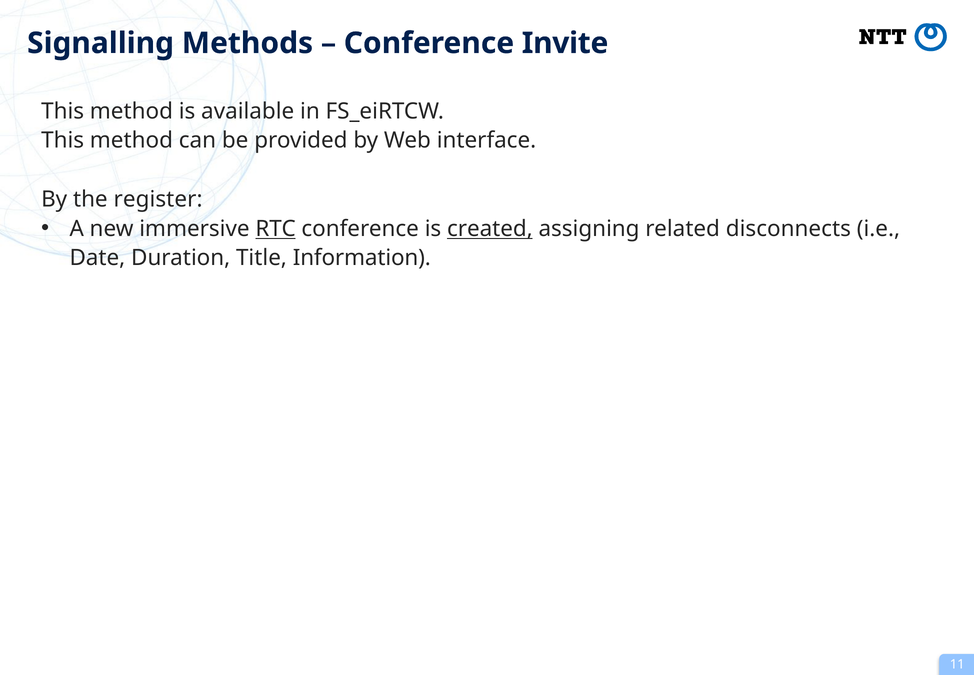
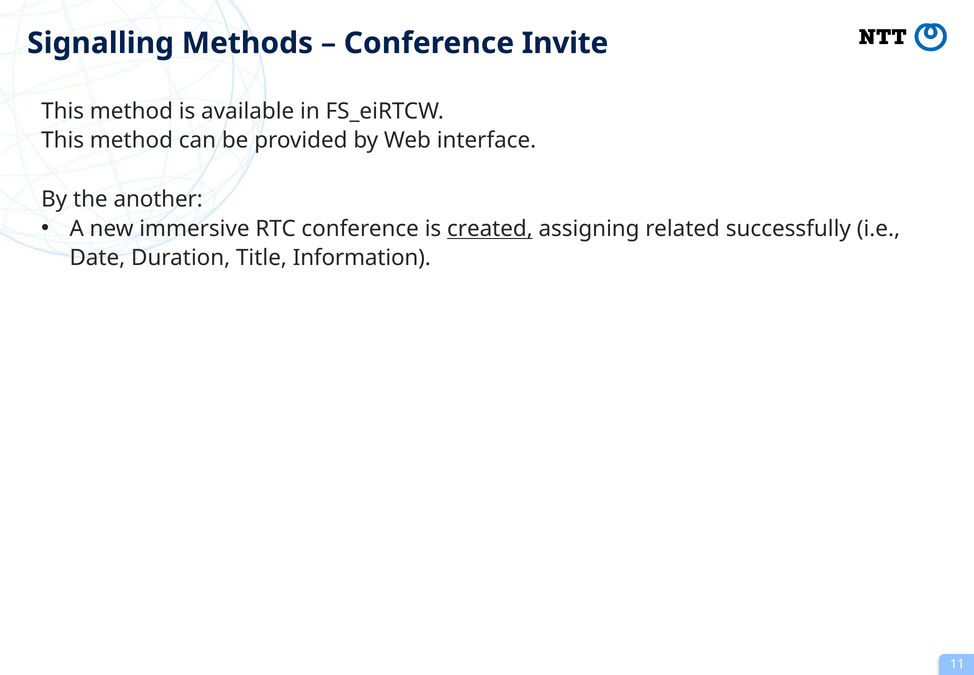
register: register -> another (158, 199)
RTC underline: present -> none (276, 229)
disconnects: disconnects -> successfully (788, 229)
